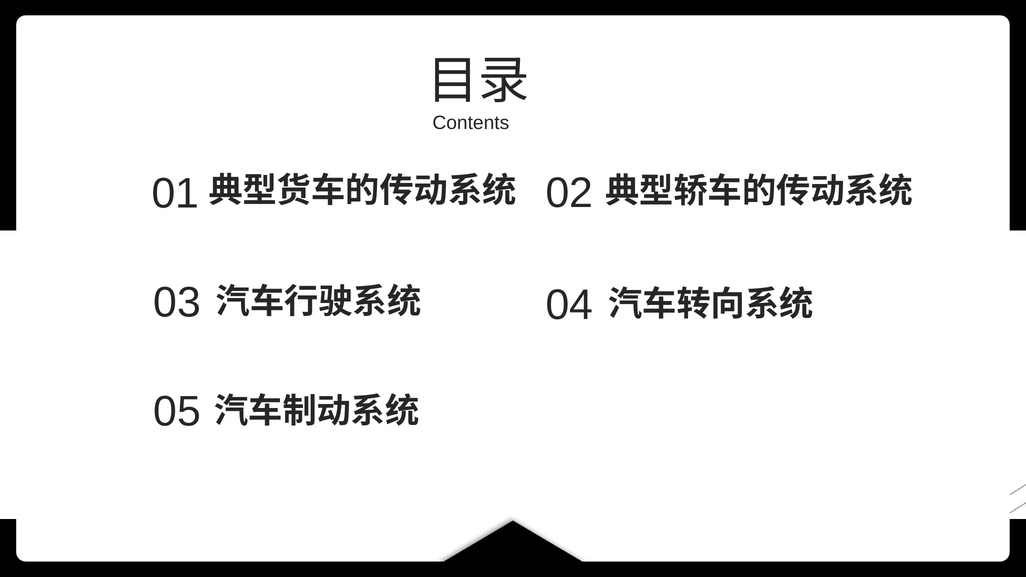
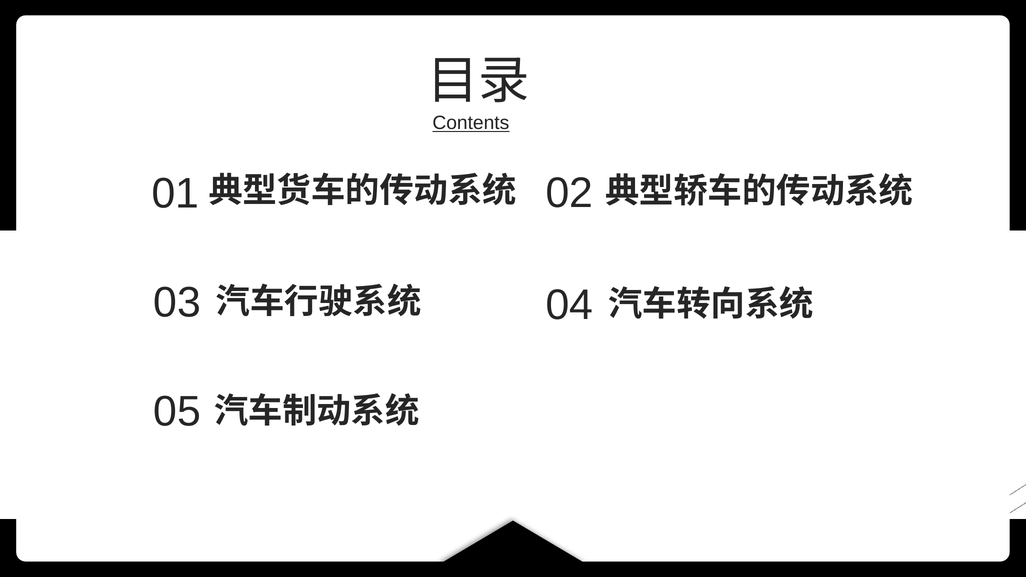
Contents underline: none -> present (471, 123)
